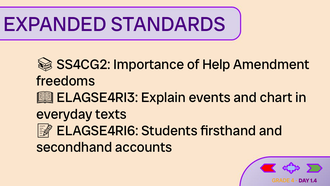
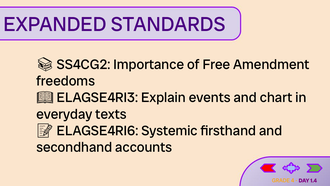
Help: Help -> Free (216, 64)
Students: Students -> Systemic (169, 130)
